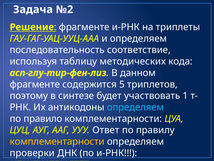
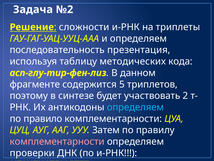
фрагменте: фрагменте -> сложности (84, 27)
соответствие: соответствие -> презентация (139, 50)
1: 1 -> 2 (185, 96)
Ответ: Ответ -> Затем (106, 130)
комплементарности colour: yellow -> pink (57, 141)
